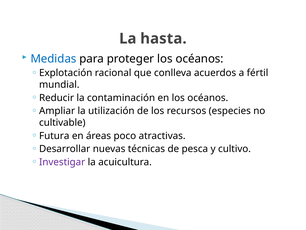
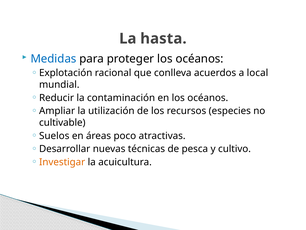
fértil: fértil -> local (257, 73)
Futura: Futura -> Suelos (54, 136)
Investigar colour: purple -> orange (62, 162)
